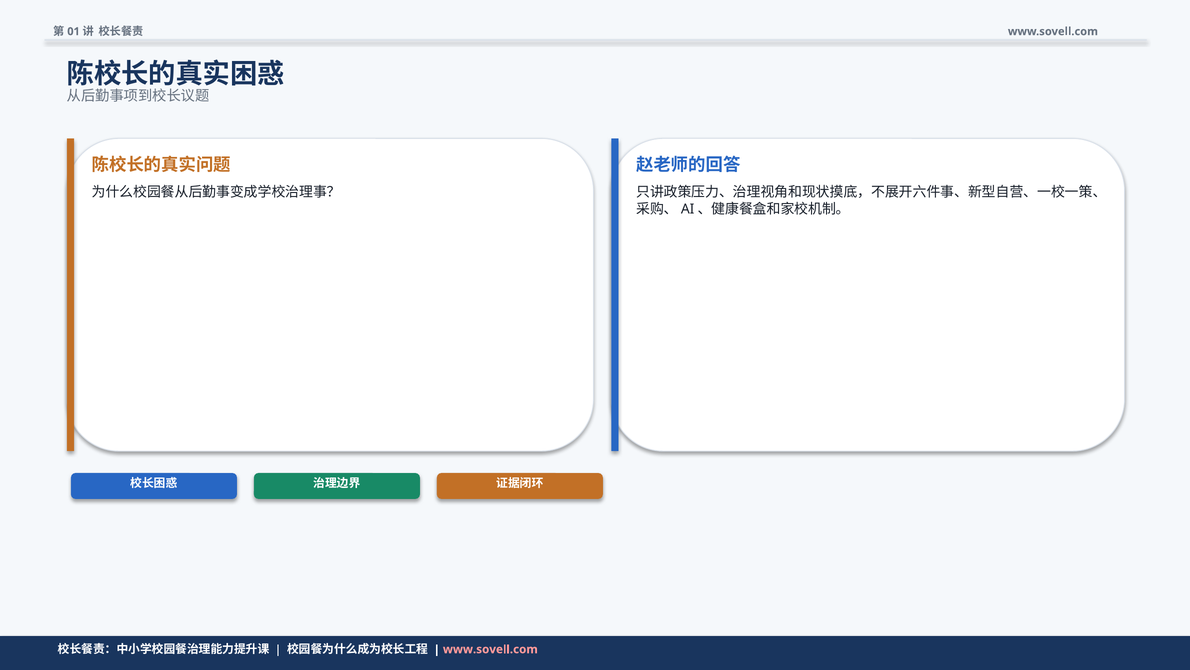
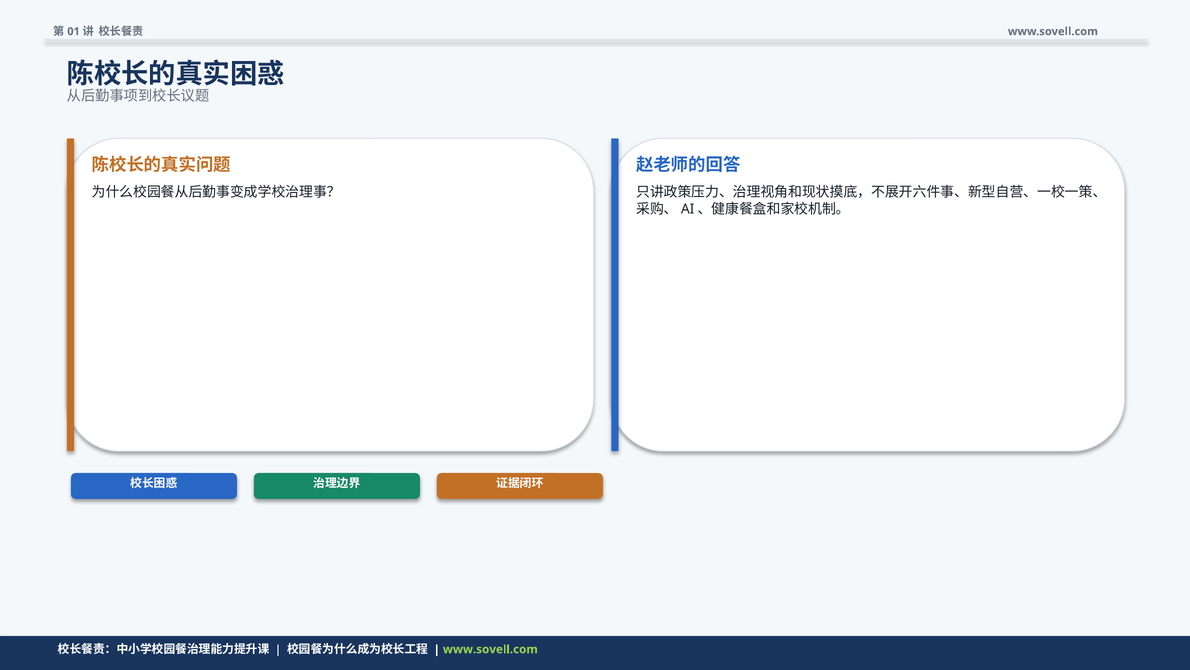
www.sovell.com colour: pink -> light green (490, 649)
